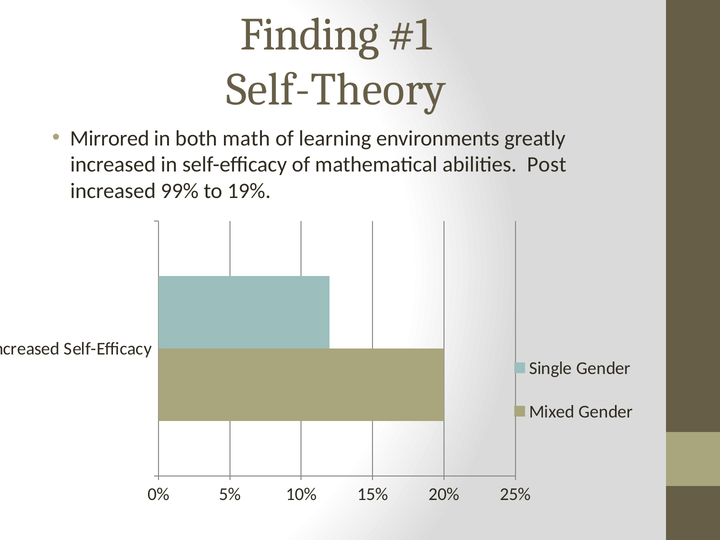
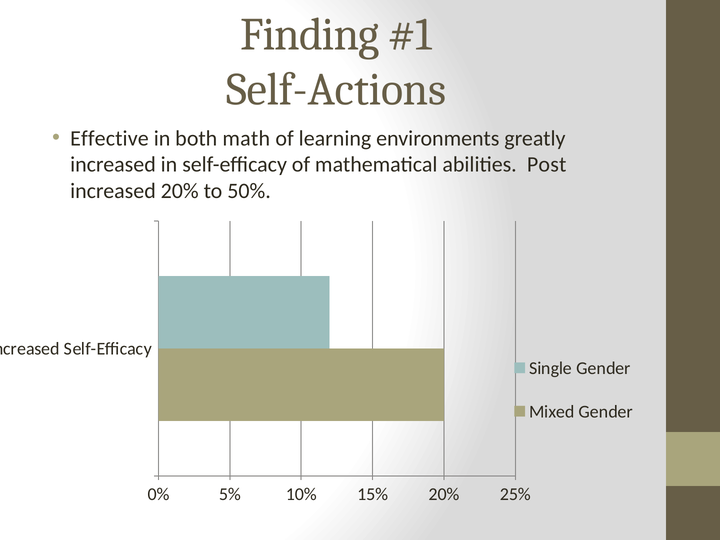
Self-Theory: Self-Theory -> Self-Actions (336, 90)
Mirrored: Mirrored -> Effective (109, 138)
increased 99%: 99% -> 20% (180, 191)
19%: 19% -> 50% (249, 191)
